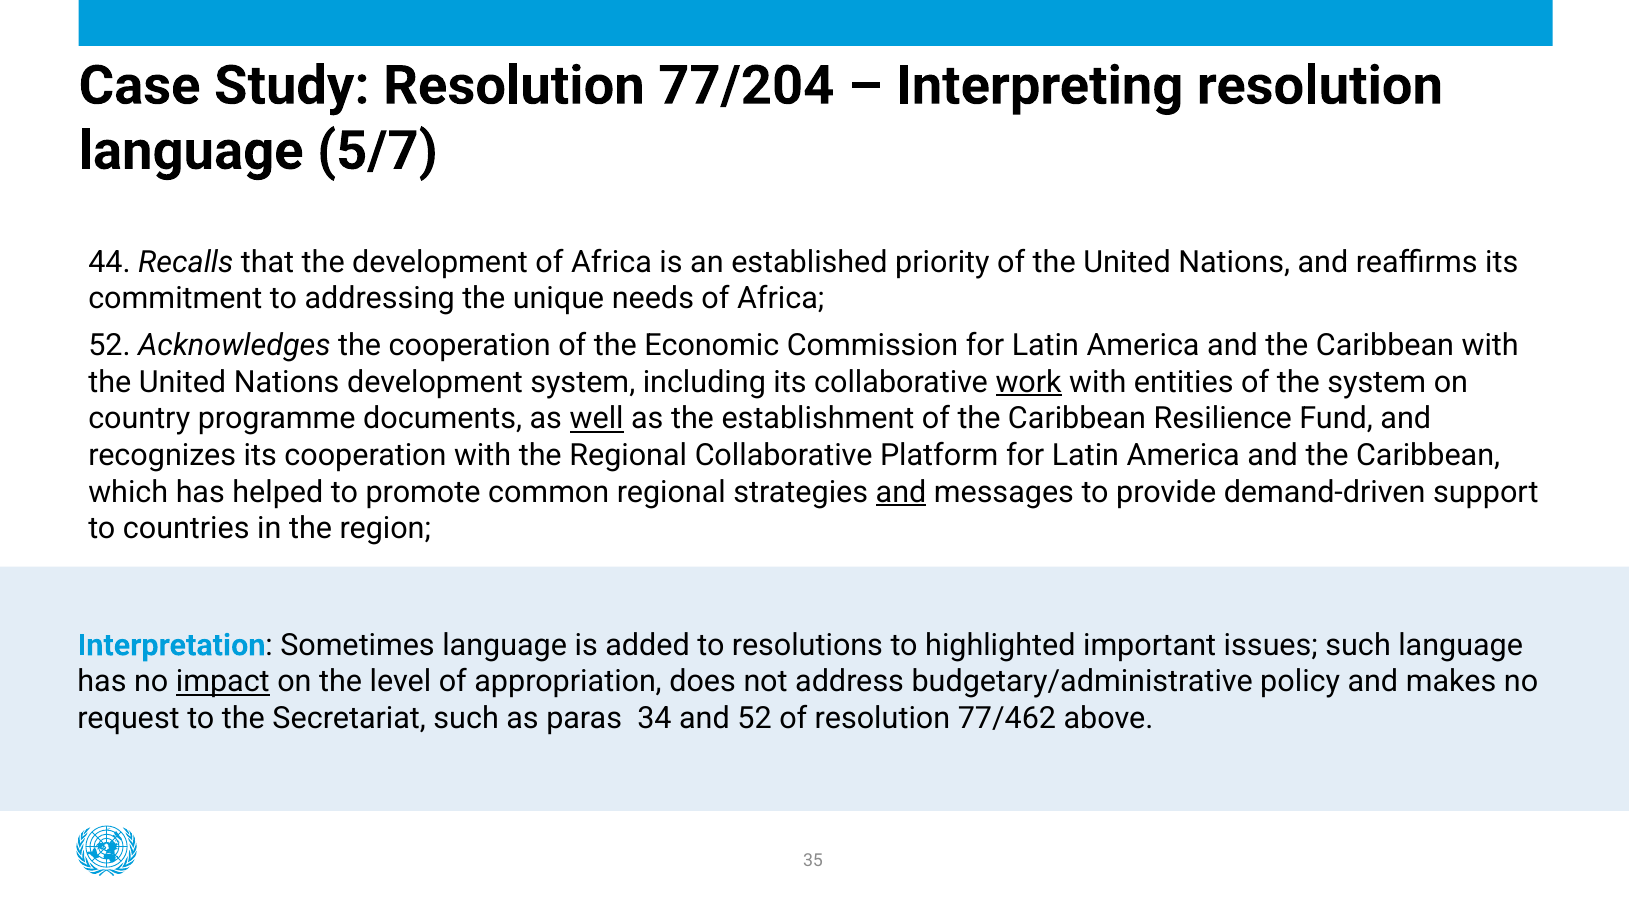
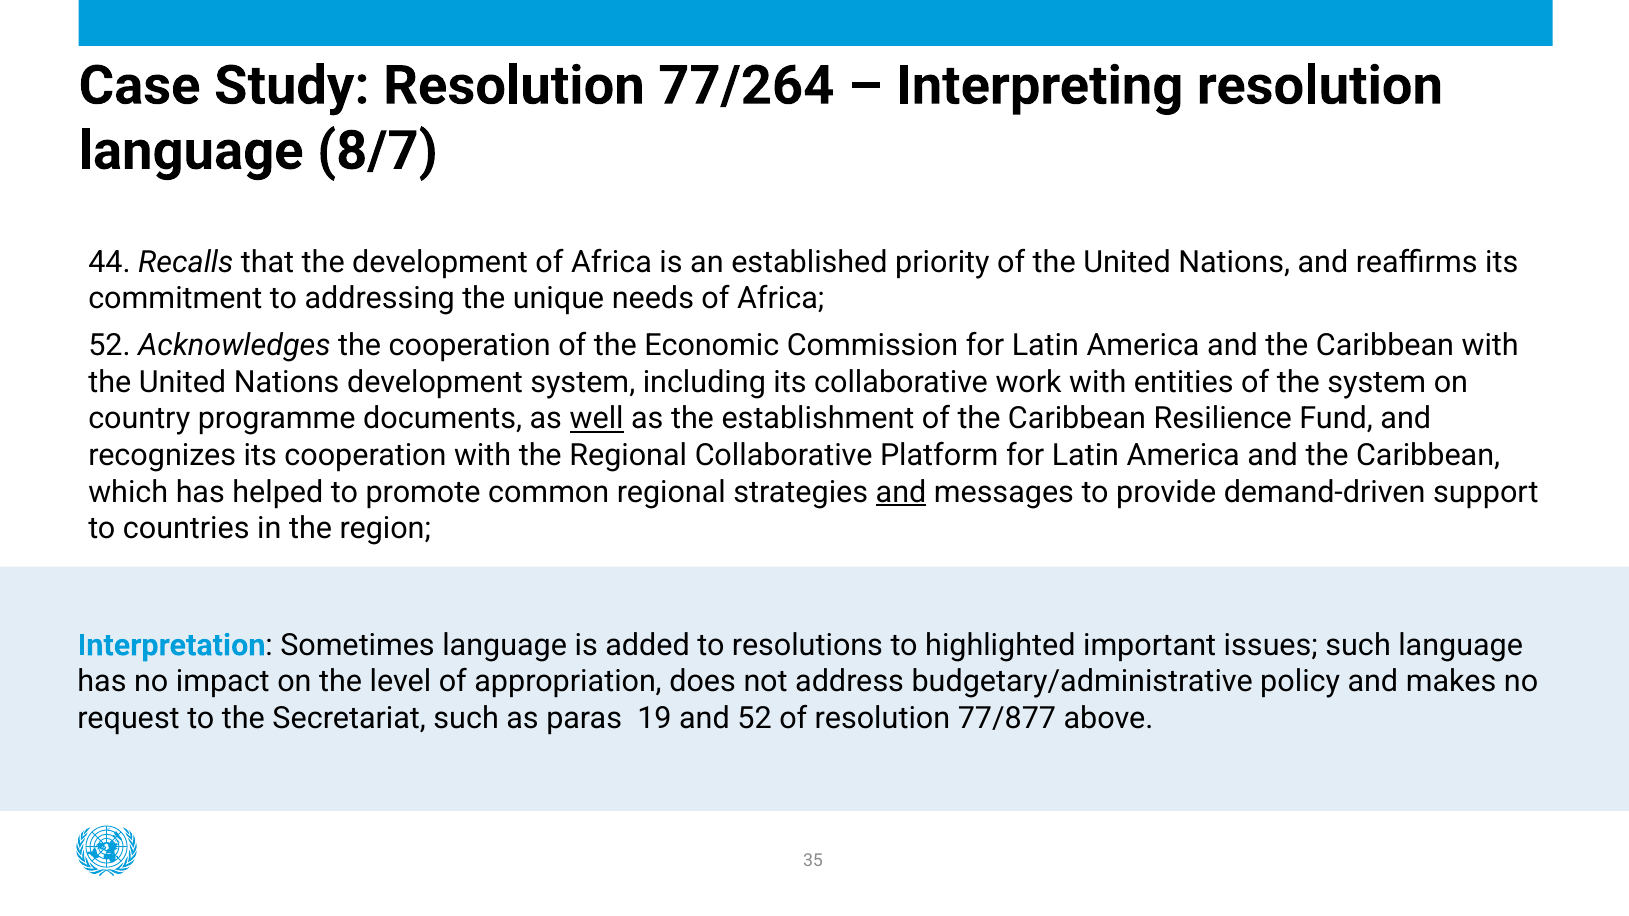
77/204: 77/204 -> 77/264 (746, 86)
5/7: 5/7 -> 8/7 (377, 151)
work underline: present -> none (1029, 382)
impact underline: present -> none (223, 682)
34: 34 -> 19 (654, 719)
77/462: 77/462 -> 77/877 (1007, 719)
